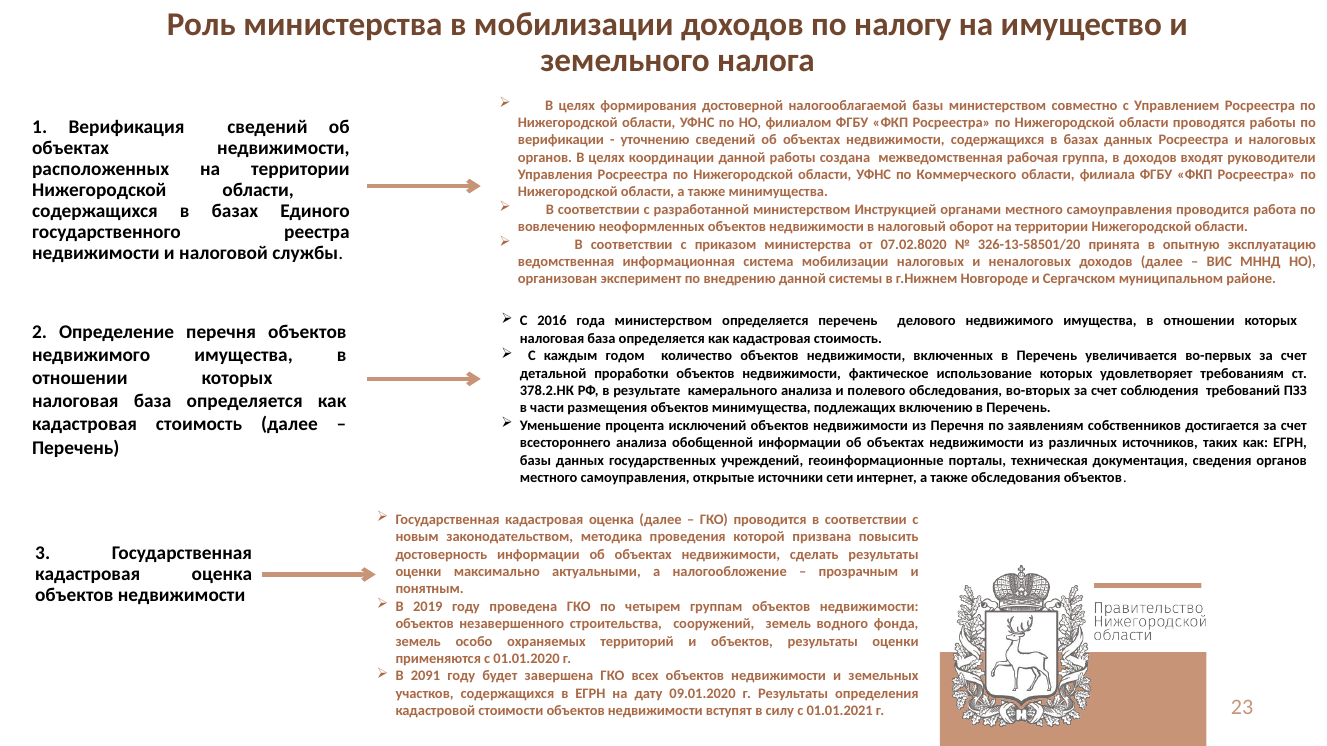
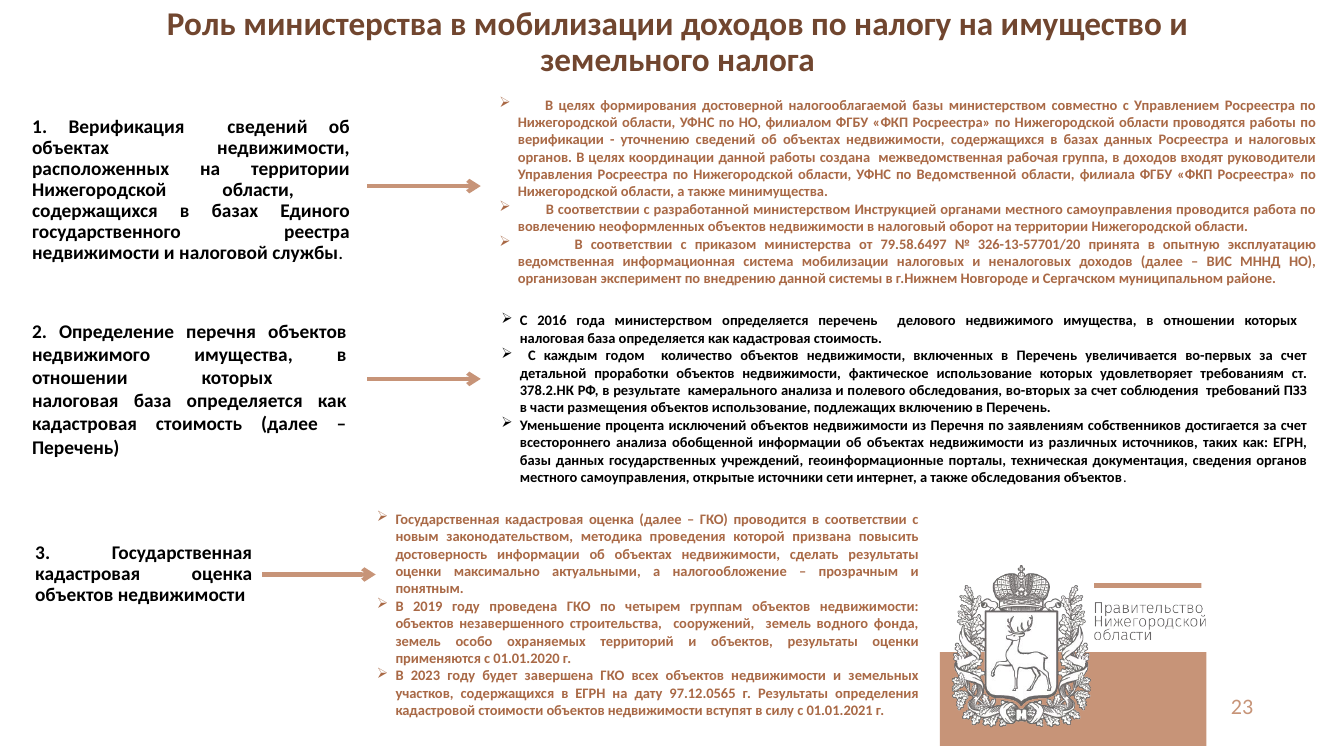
Коммерческого: Коммерческого -> Ведомственной (967, 175)
07.02.8020: 07.02.8020 -> 79.58.6497 (914, 244)
326-13-58501/20: 326-13-58501/20 -> 326-13-57701/20 (1029, 244)
объектов минимущества: минимущества -> использование (761, 408)
2091: 2091 -> 2023 (425, 676)
09.01.2020: 09.01.2020 -> 97.12.0565 (703, 694)
